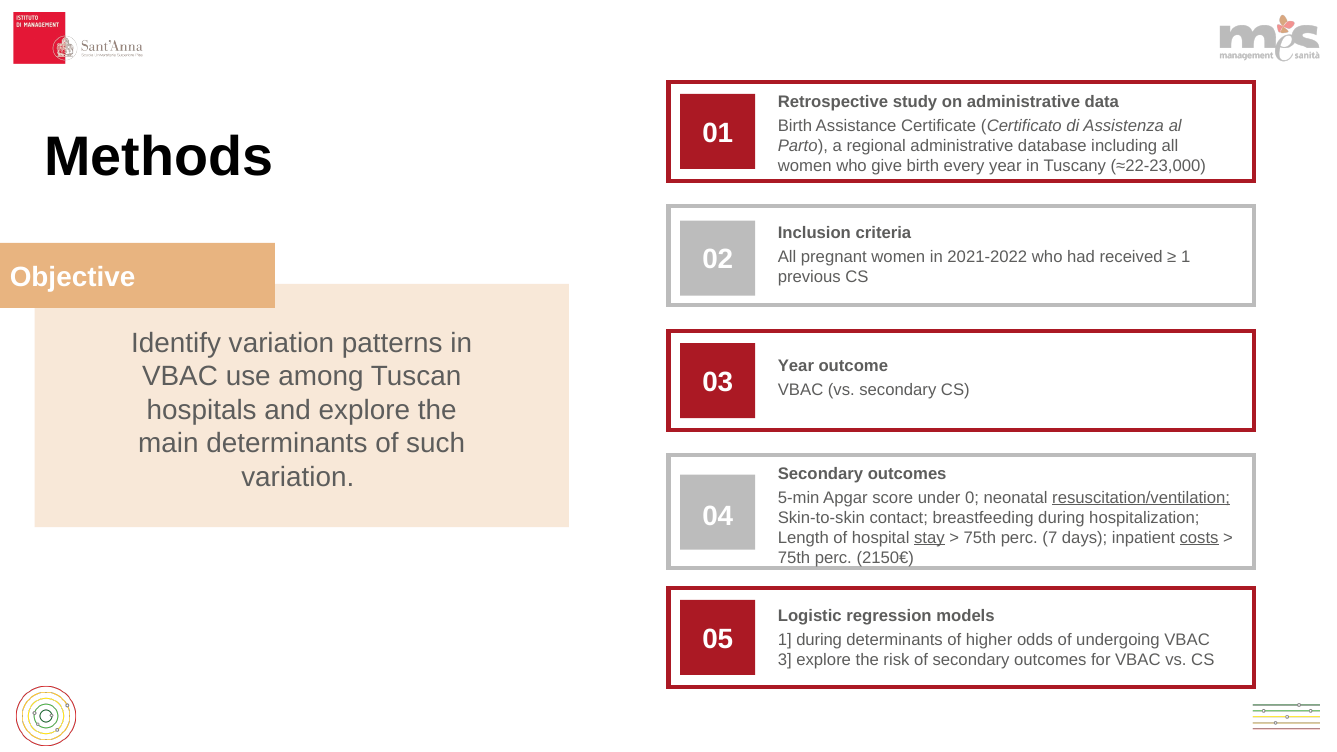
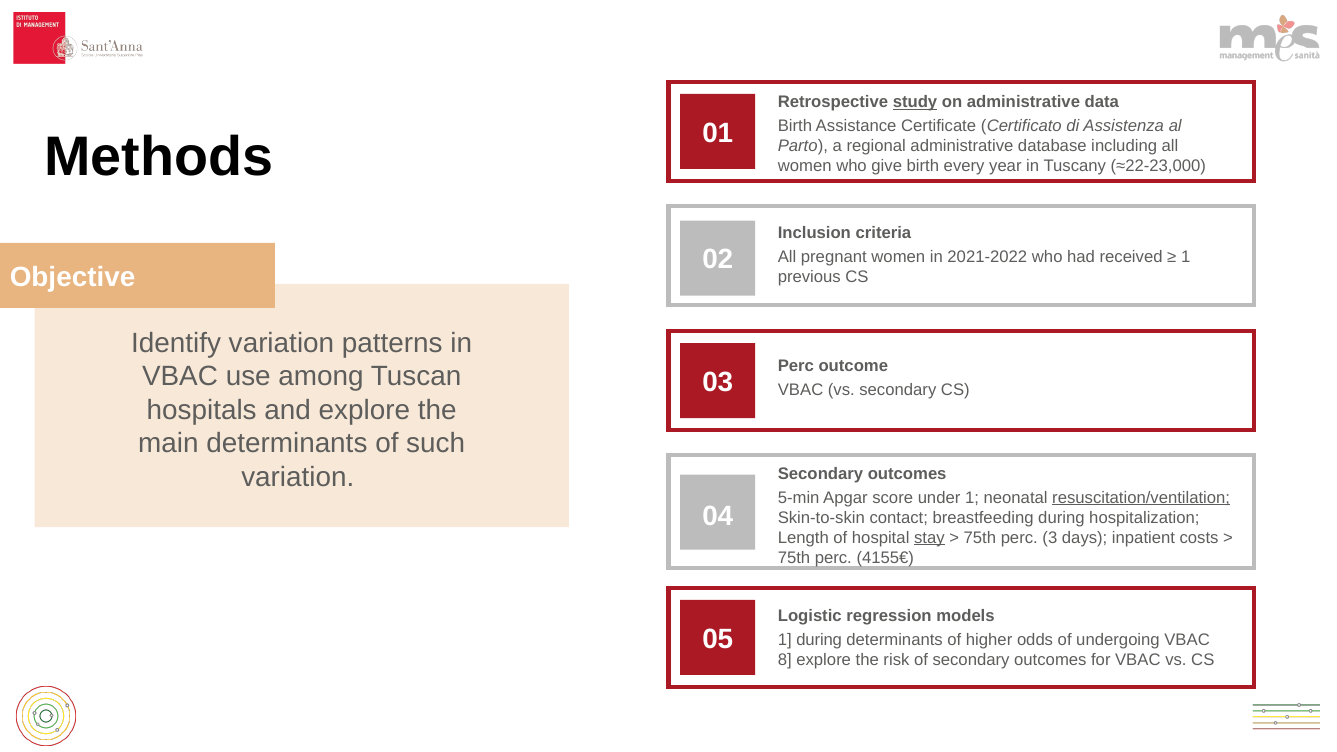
study underline: none -> present (915, 102)
Year: Year -> Perc (796, 366)
under 0: 0 -> 1 (972, 498)
7: 7 -> 3 (1050, 538)
costs underline: present -> none (1199, 538)
2150€: 2150€ -> 4155€ (885, 558)
3: 3 -> 8 (785, 660)
